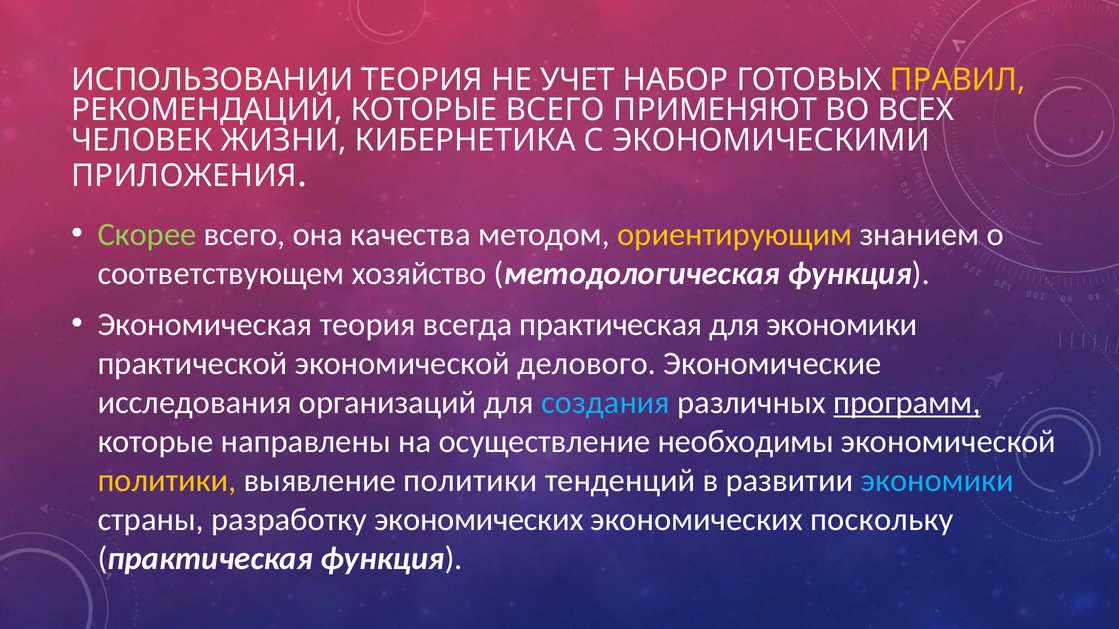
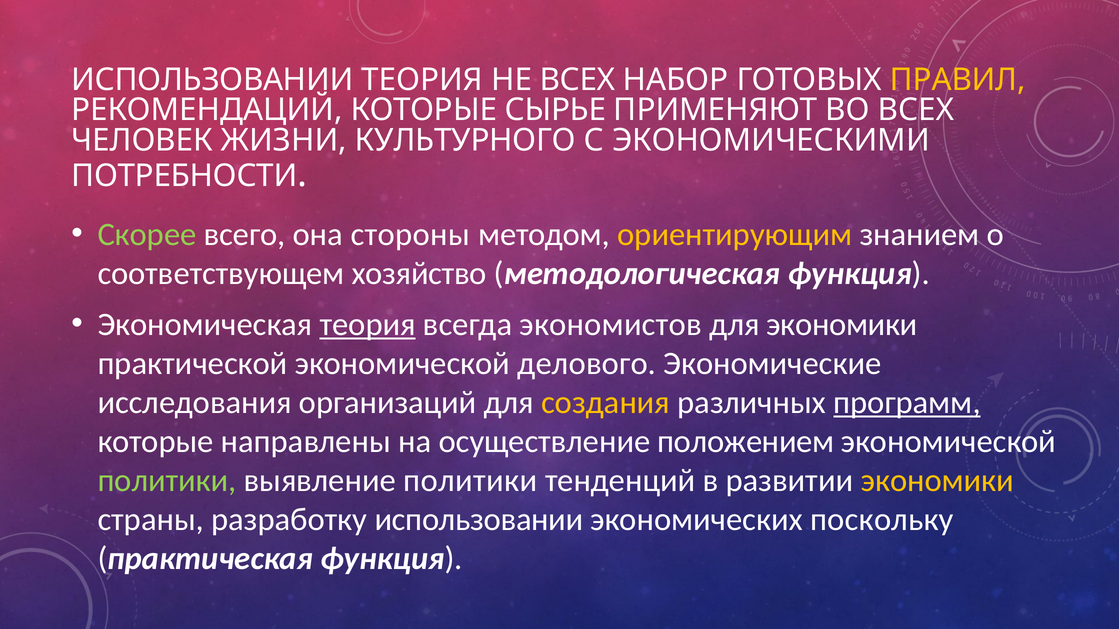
НЕ УЧЕТ: УЧЕТ -> ВСЕХ (577, 80)
КОТОРЫЕ ВСЕГО: ВСЕГО -> СЫРЬЕ (556, 110)
КИБЕРНЕТИКА: КИБЕРНЕТИКА -> КУЛЬТУРНОГО (465, 140)
ПРИЛОЖЕНИЯ: ПРИЛОЖЕНИЯ -> ПОТРЕБНОСТИ (184, 176)
качества: качества -> стороны (410, 235)
теория underline: none -> present (368, 324)
всегда практическая: практическая -> экономистов (611, 324)
создания colour: light blue -> yellow (606, 403)
необходимы: необходимы -> положением (746, 442)
политики colour: yellow -> light green (167, 481)
экономики colour: light blue -> yellow (937, 481)
разработку экономических: экономических -> использовании (479, 520)
